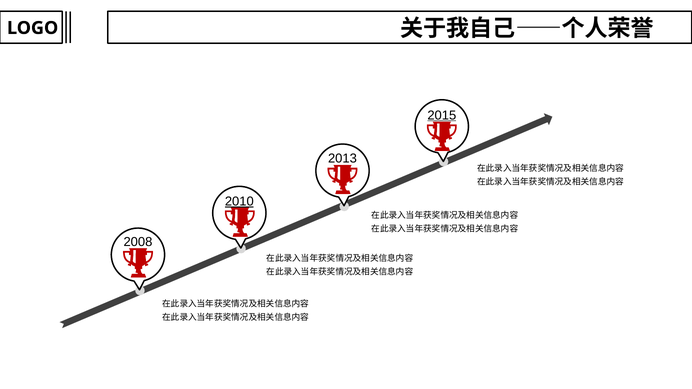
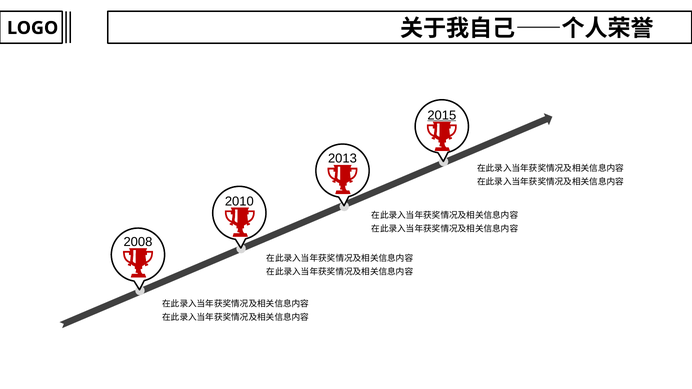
2010 underline: present -> none (239, 201)
